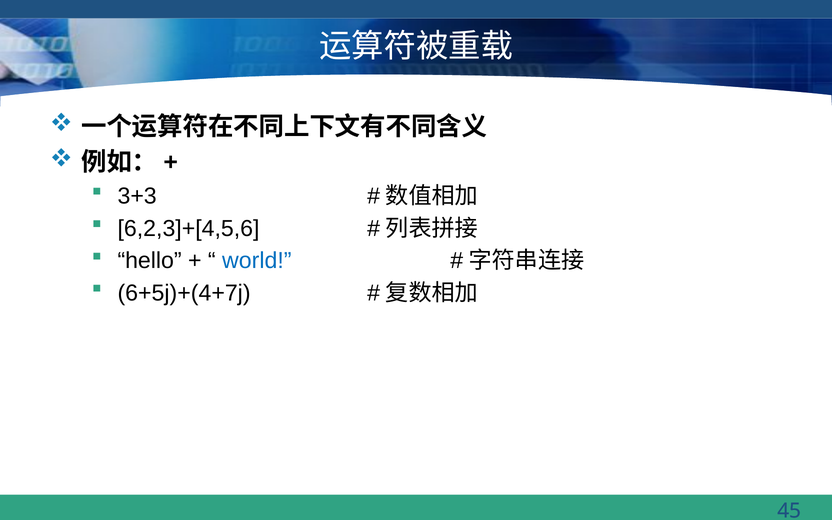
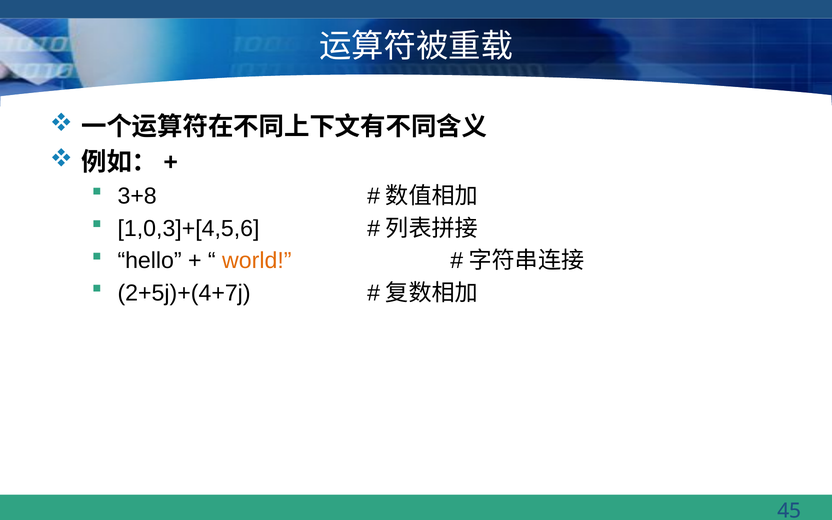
3+3: 3+3 -> 3+8 (137, 196)
6,2,3]+[4,5,6: 6,2,3]+[4,5,6 -> 1,0,3]+[4,5,6 (189, 228)
world colour: blue -> orange (257, 261)
6+5j)+(4+7j: 6+5j)+(4+7j -> 2+5j)+(4+7j (184, 293)
